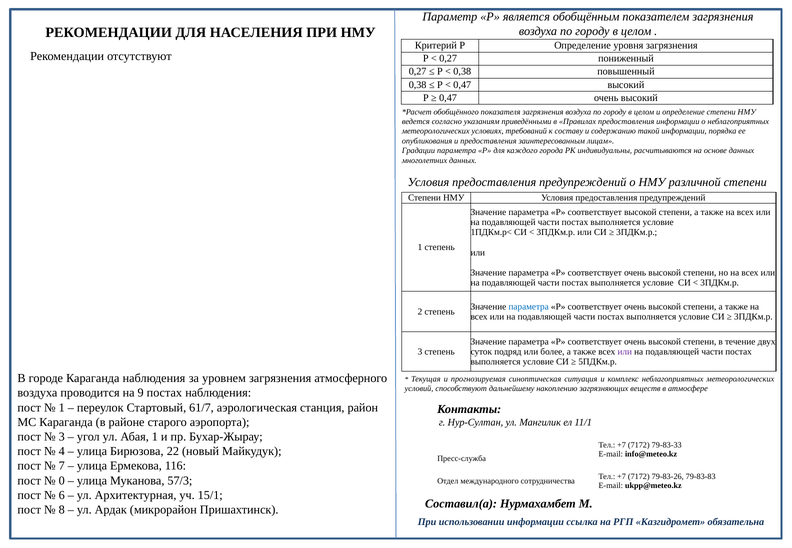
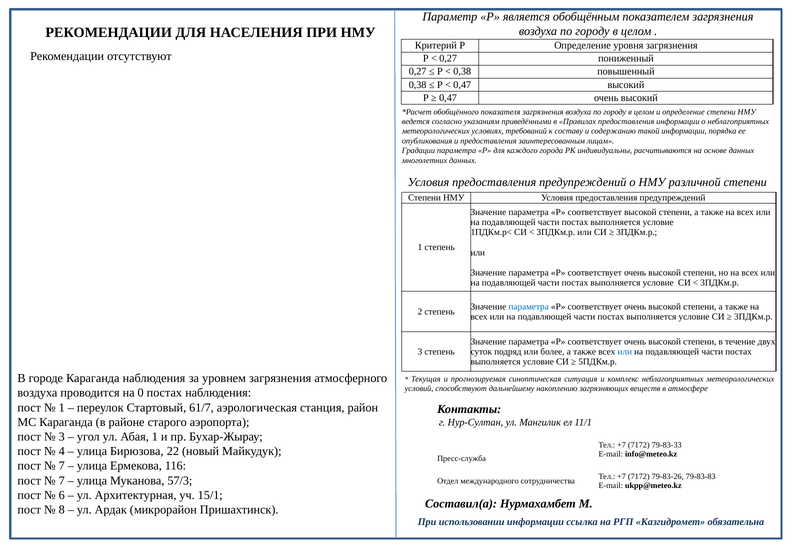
или colour: purple -> blue (625, 352)
9: 9 -> 0 (141, 393)
0: 0 -> 7 (62, 481)
